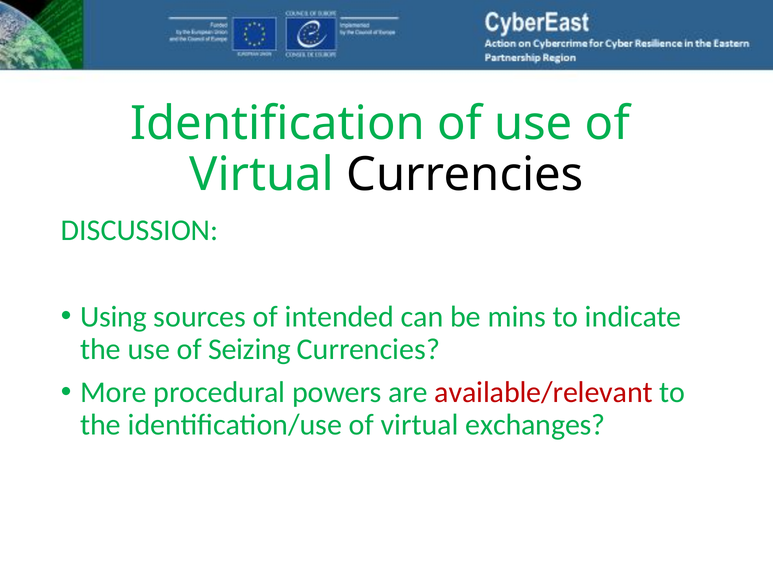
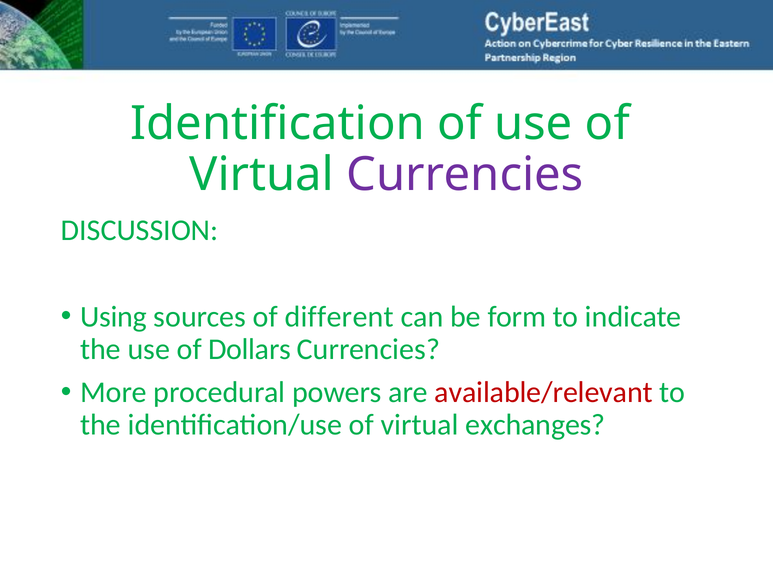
Currencies colour: black -> purple (465, 175)
intended: intended -> different (339, 317)
mins: mins -> form (517, 317)
Seizing: Seizing -> Dollars (249, 349)
